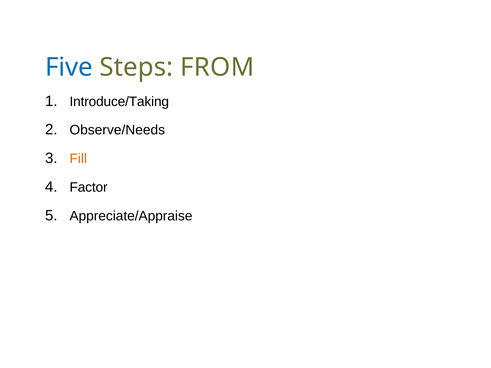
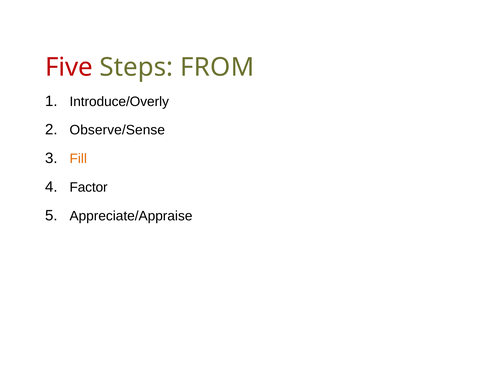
Five colour: blue -> red (69, 67)
Introduce/Taking: Introduce/Taking -> Introduce/Overly (119, 102)
Observe/Needs: Observe/Needs -> Observe/Sense (117, 130)
